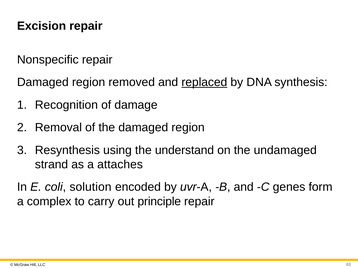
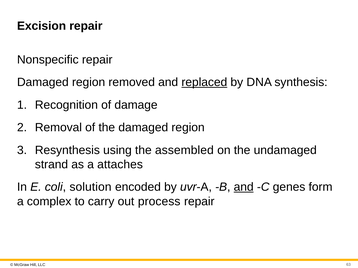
understand: understand -> assembled (184, 150)
and underline: none -> present (244, 187)
principle: principle -> process (159, 202)
